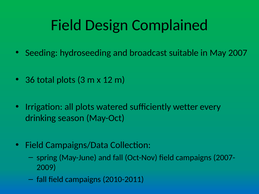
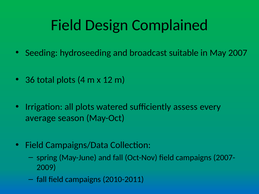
3: 3 -> 4 (81, 80)
wetter: wetter -> assess (185, 107)
drinking: drinking -> average (40, 118)
